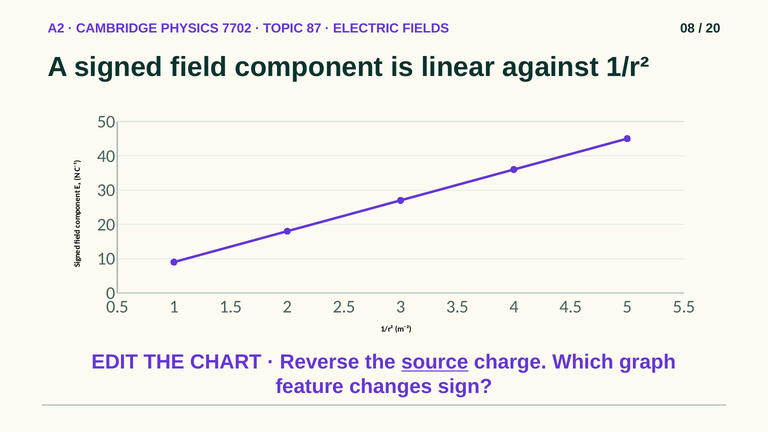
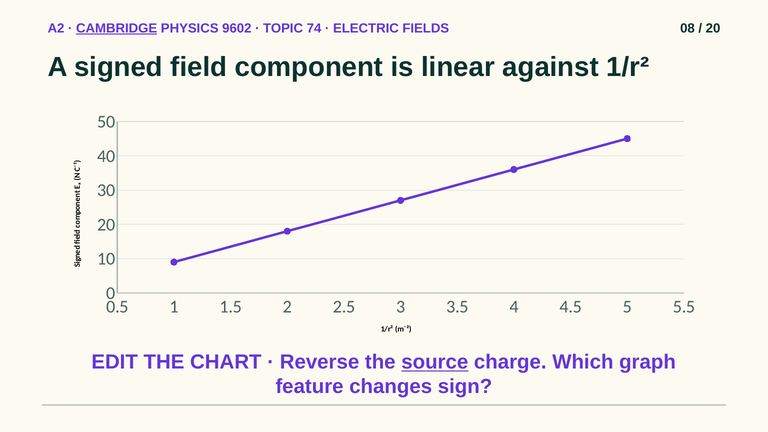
CAMBRIDGE underline: none -> present (117, 28)
7702: 7702 -> 9602 (237, 28)
87: 87 -> 74 (314, 28)
